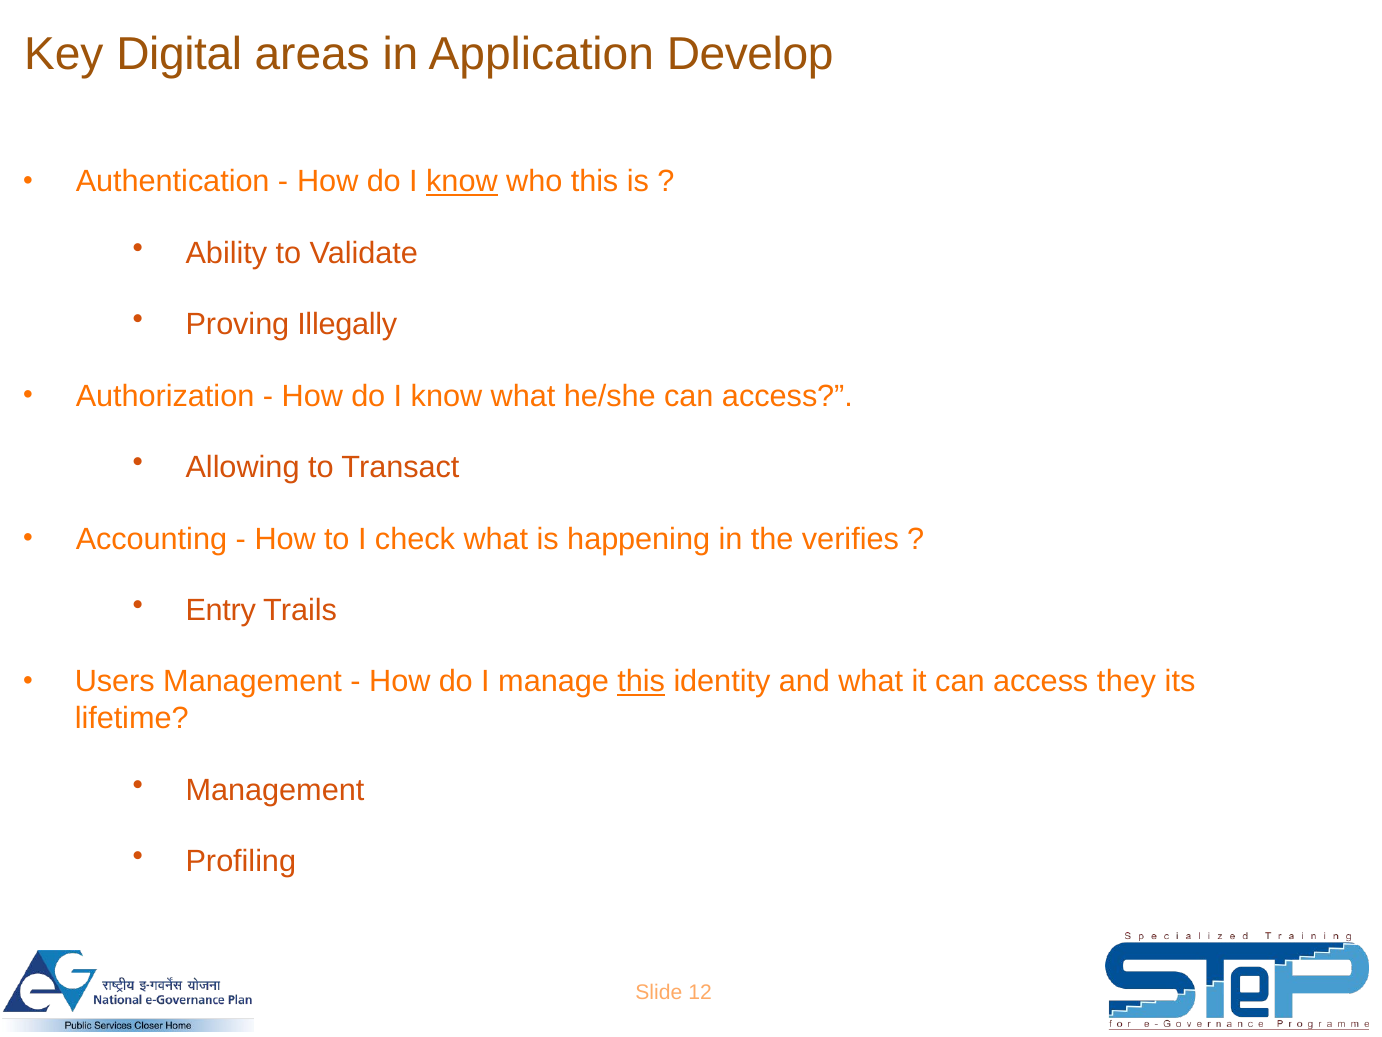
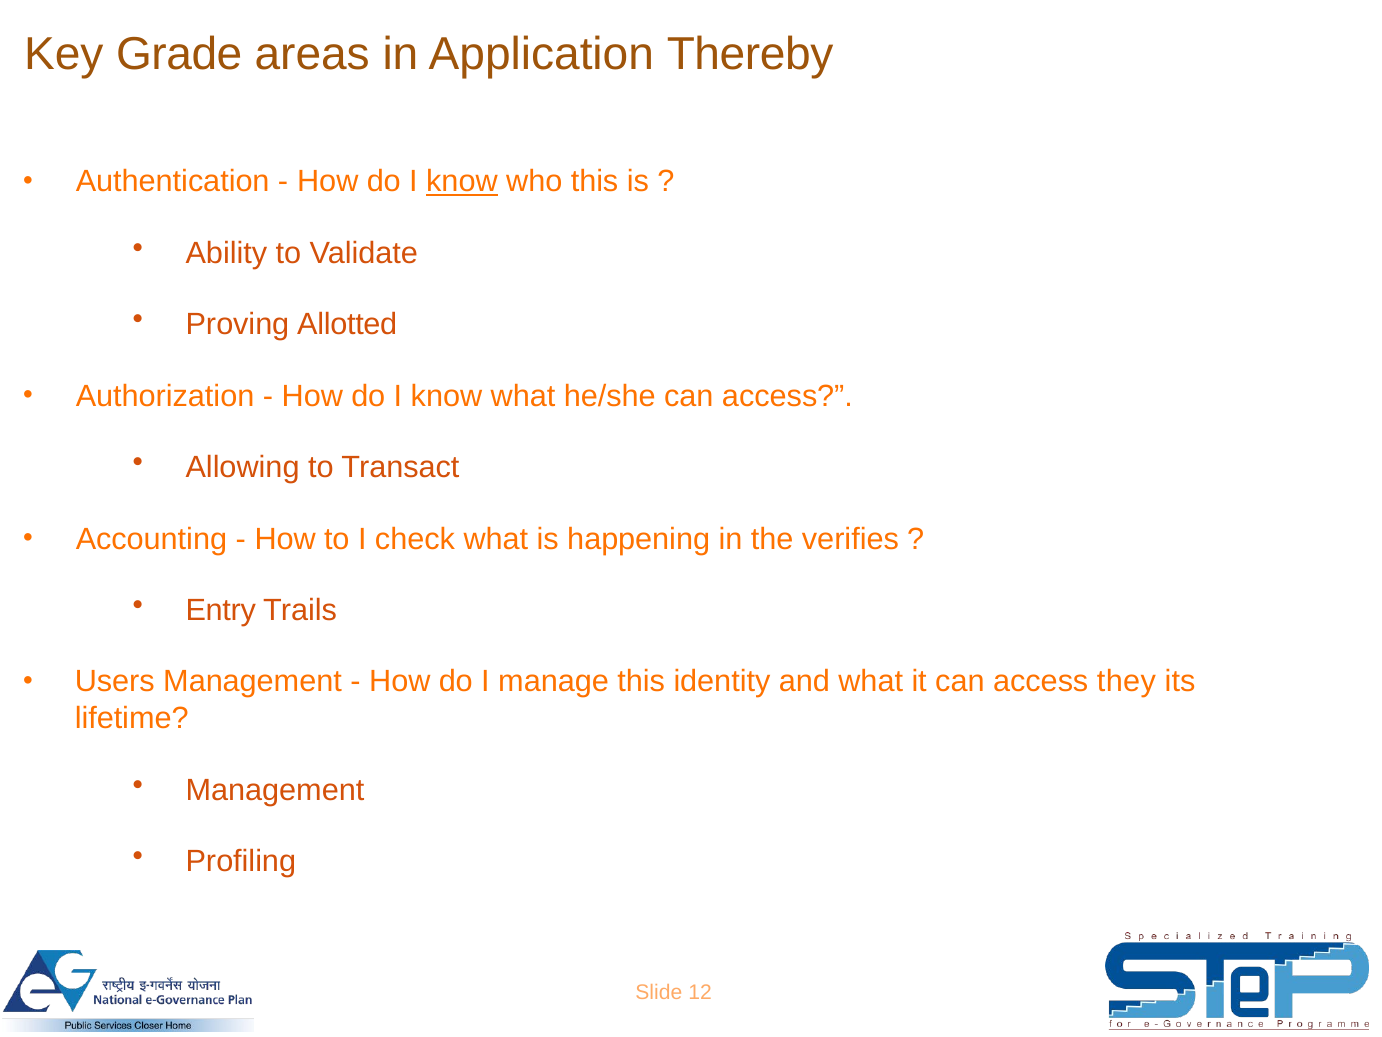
Digital: Digital -> Grade (179, 54)
Develop: Develop -> Thereby (750, 54)
Illegally: Illegally -> Allotted (347, 325)
this underline: present -> none (641, 681)
